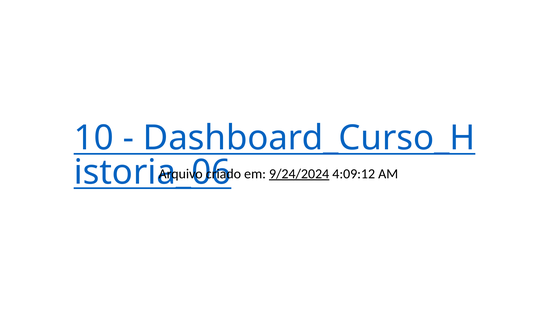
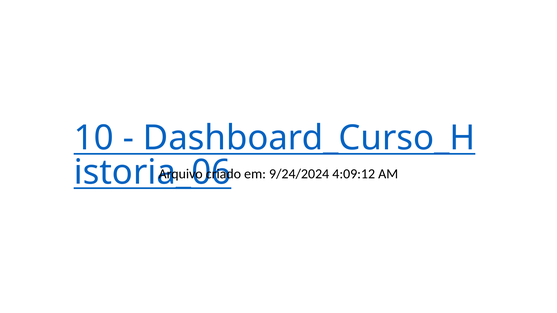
9/24/2024 underline: present -> none (299, 174)
